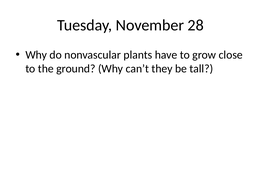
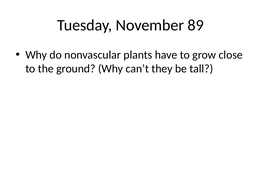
28: 28 -> 89 (196, 25)
